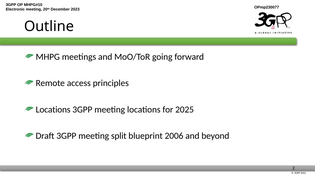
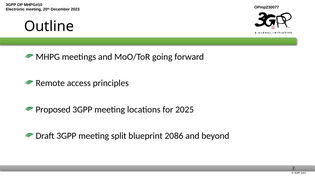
Locations: Locations -> Proposed (53, 110)
2006: 2006 -> 2086 (174, 136)
